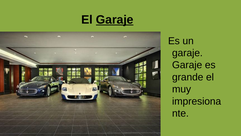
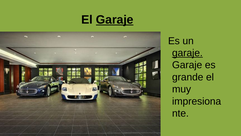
garaje underline: none -> present (187, 53)
